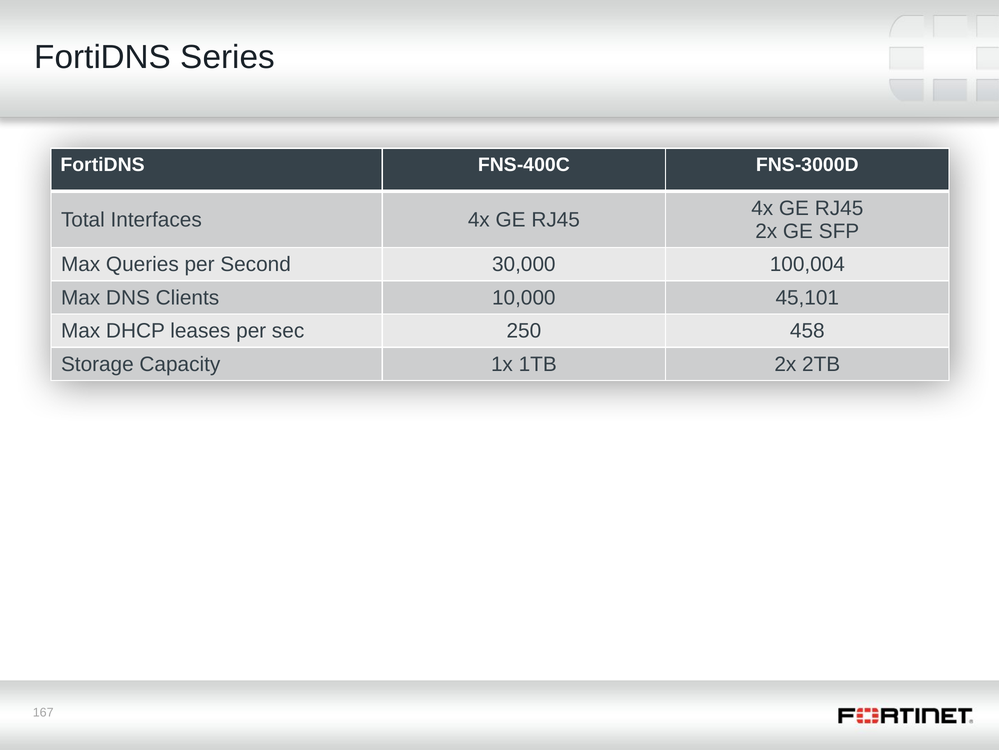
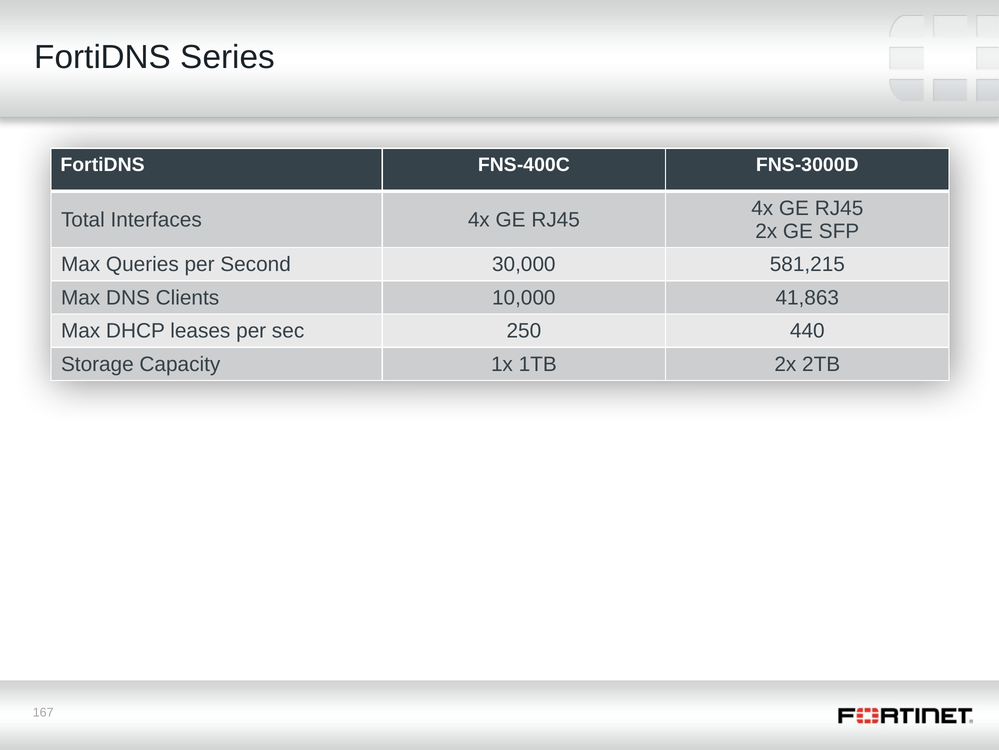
100,004: 100,004 -> 581,215 (807, 264)
45,101: 45,101 -> 41,863 (807, 297)
458: 458 -> 440 (807, 331)
